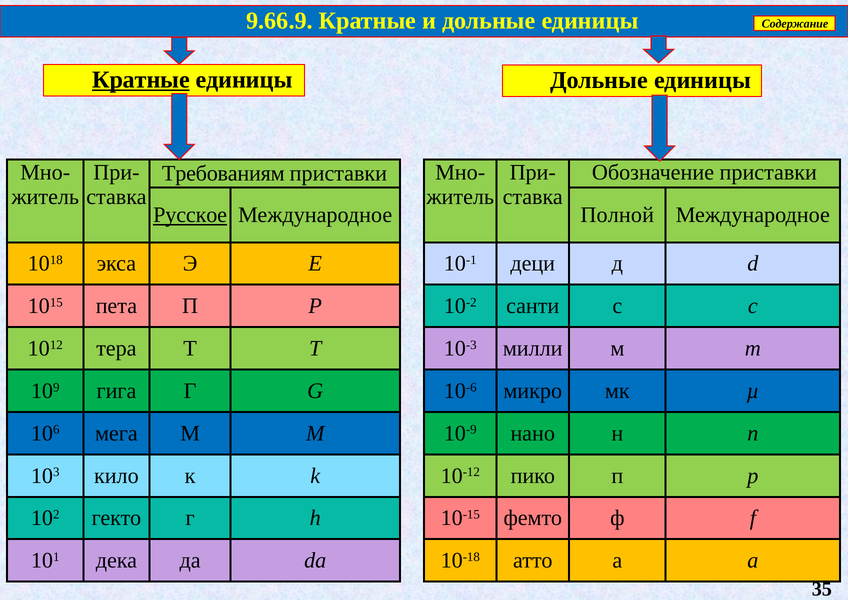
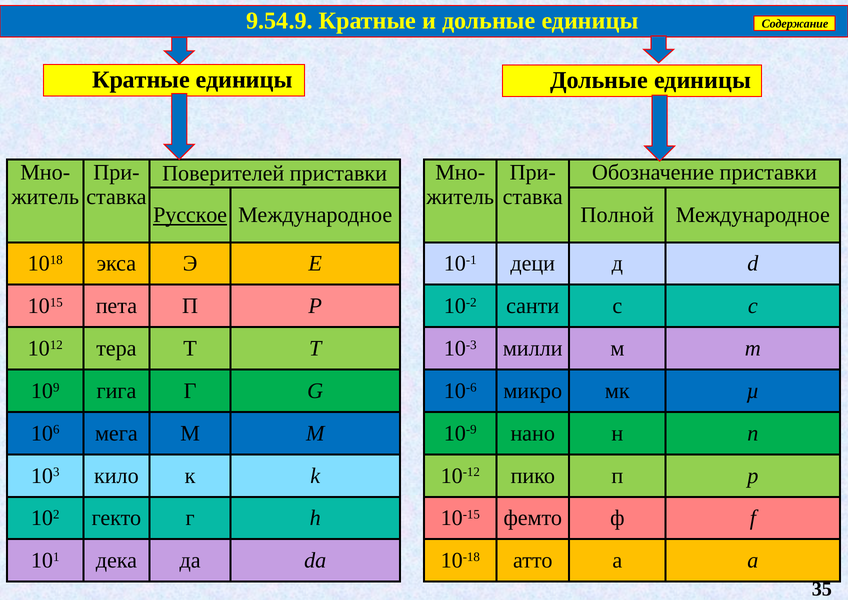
9.66.9: 9.66.9 -> 9.54.9 (279, 21)
Кратные underline: present -> none (141, 80)
Требованиям: Требованиям -> Поверителей (223, 174)
